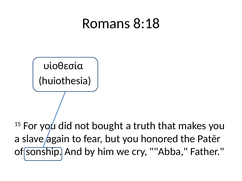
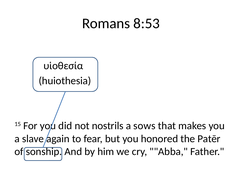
8:18: 8:18 -> 8:53 (147, 23)
bought: bought -> nostrils (108, 126)
truth: truth -> sows (144, 126)
